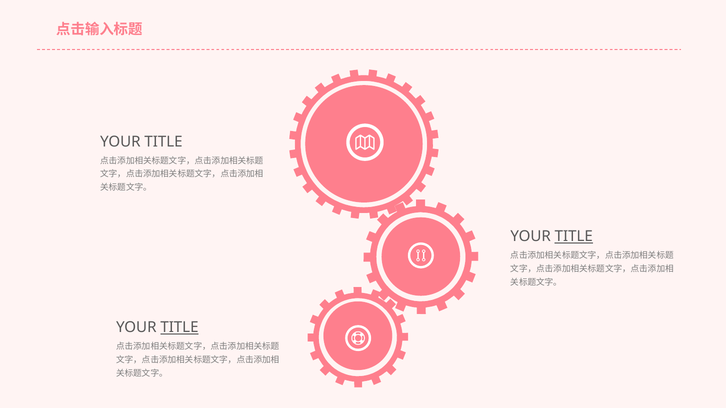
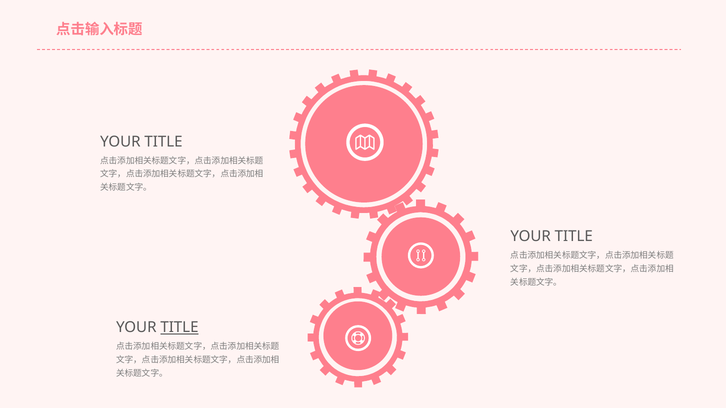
TITLE underline: present -> none (574, 237)
